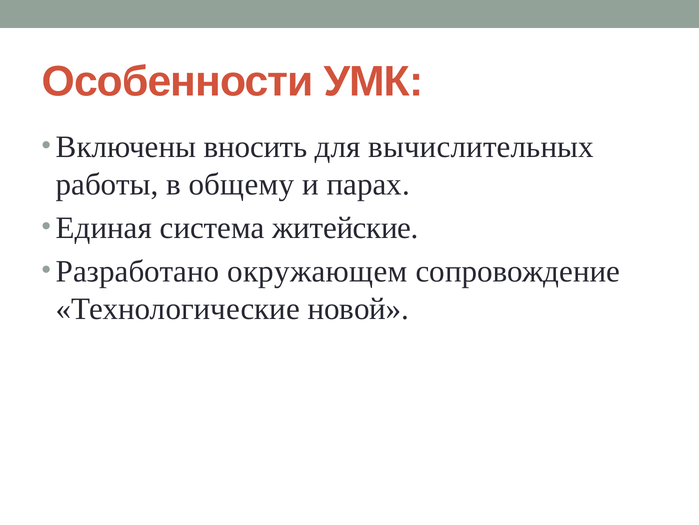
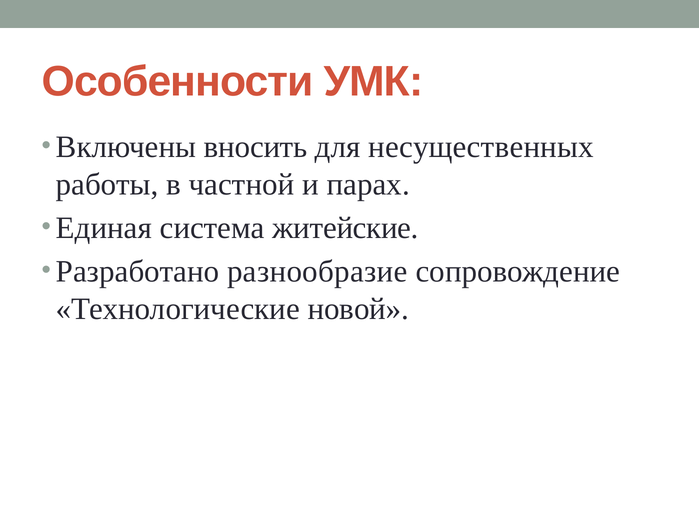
вычислительных: вычислительных -> несущественных (481, 147)
общему: общему -> частной (242, 184)
окружающем: окружающем -> разнообразие (317, 271)
